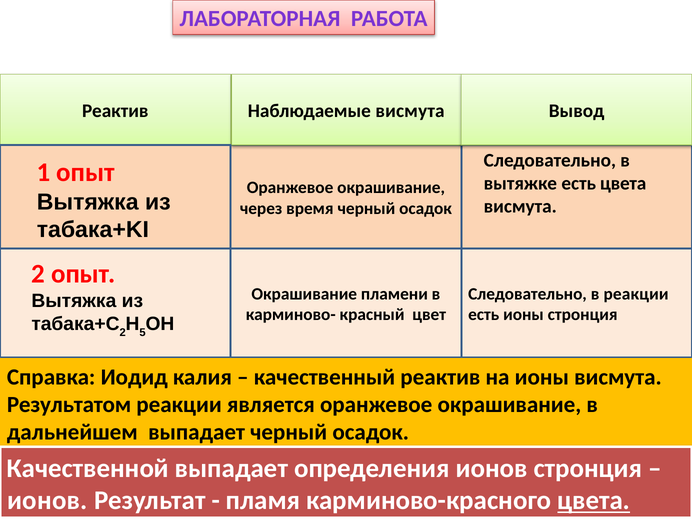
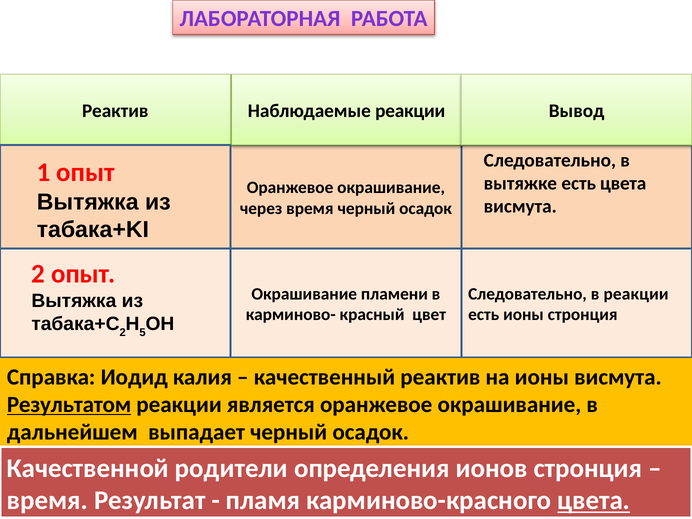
Наблюдаемые висмута: висмута -> реакции (410, 111)
Результатом underline: none -> present (69, 405)
Качественной выпадает: выпадает -> родители (231, 468)
ионов: ионов -> время (47, 501)
